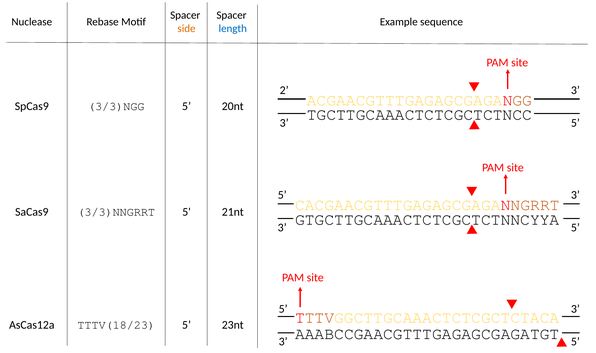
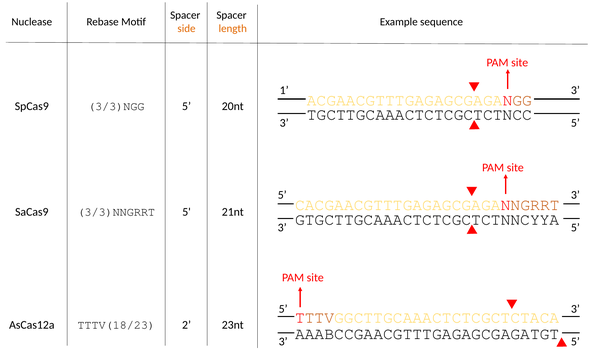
length colour: blue -> orange (233, 29)
2: 2 -> 1 (284, 90)
5: 5 -> 2 (187, 325)
